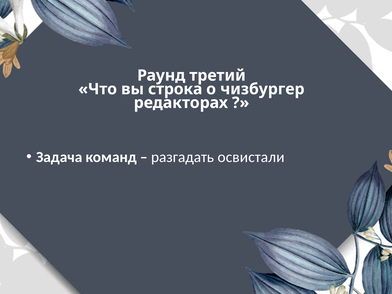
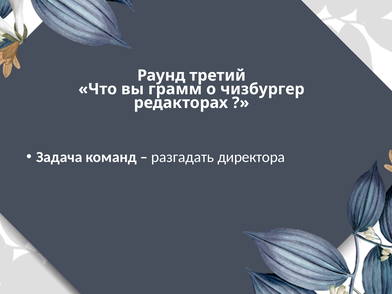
строка: строка -> грамм (175, 89)
освистали: освистали -> директора (251, 157)
